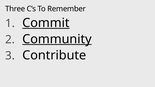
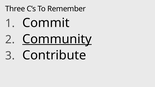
Commit underline: present -> none (46, 23)
